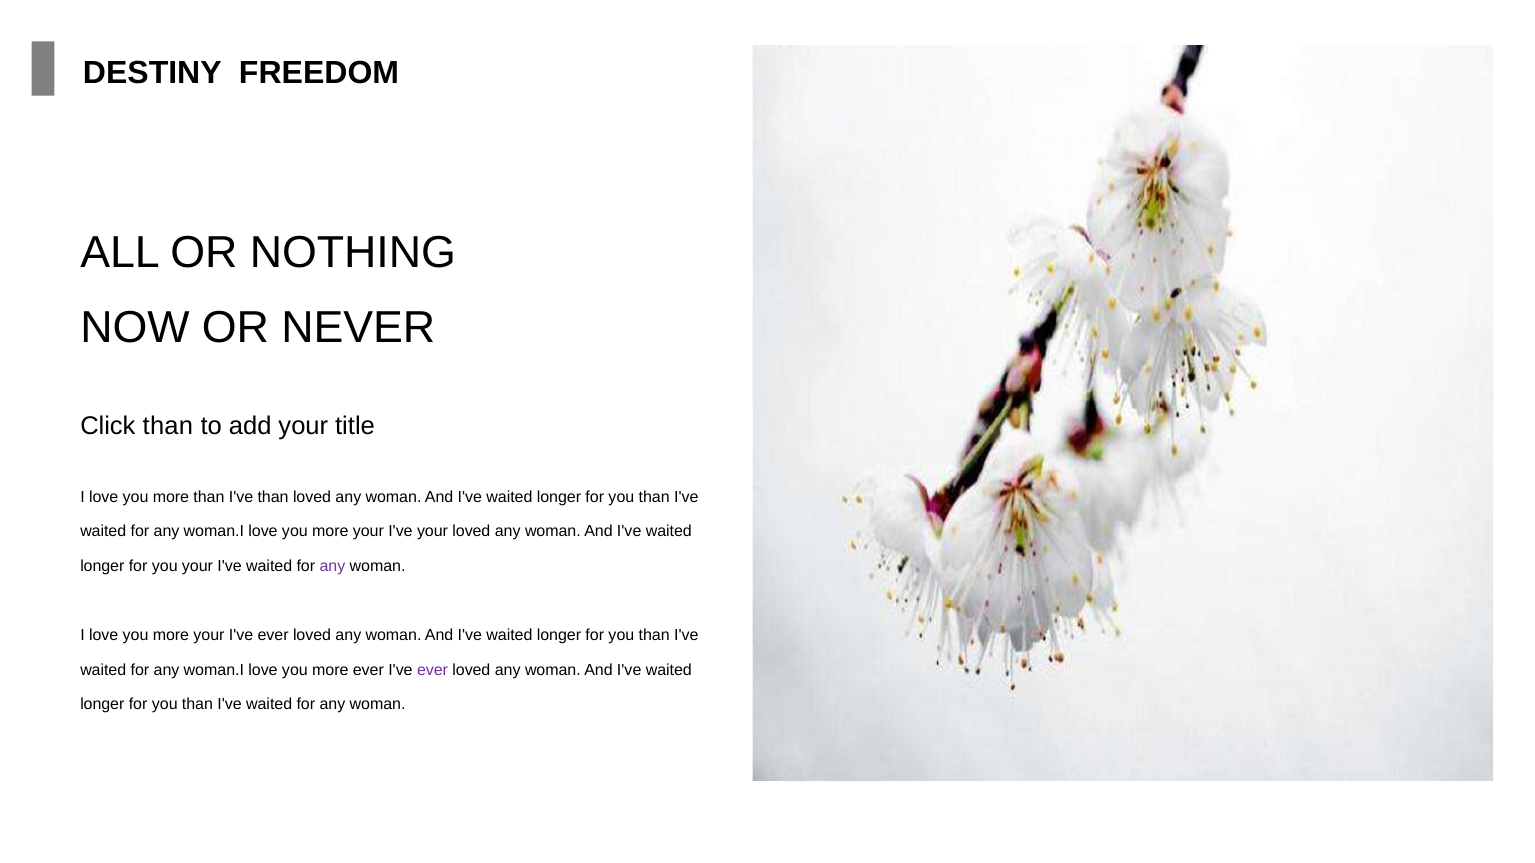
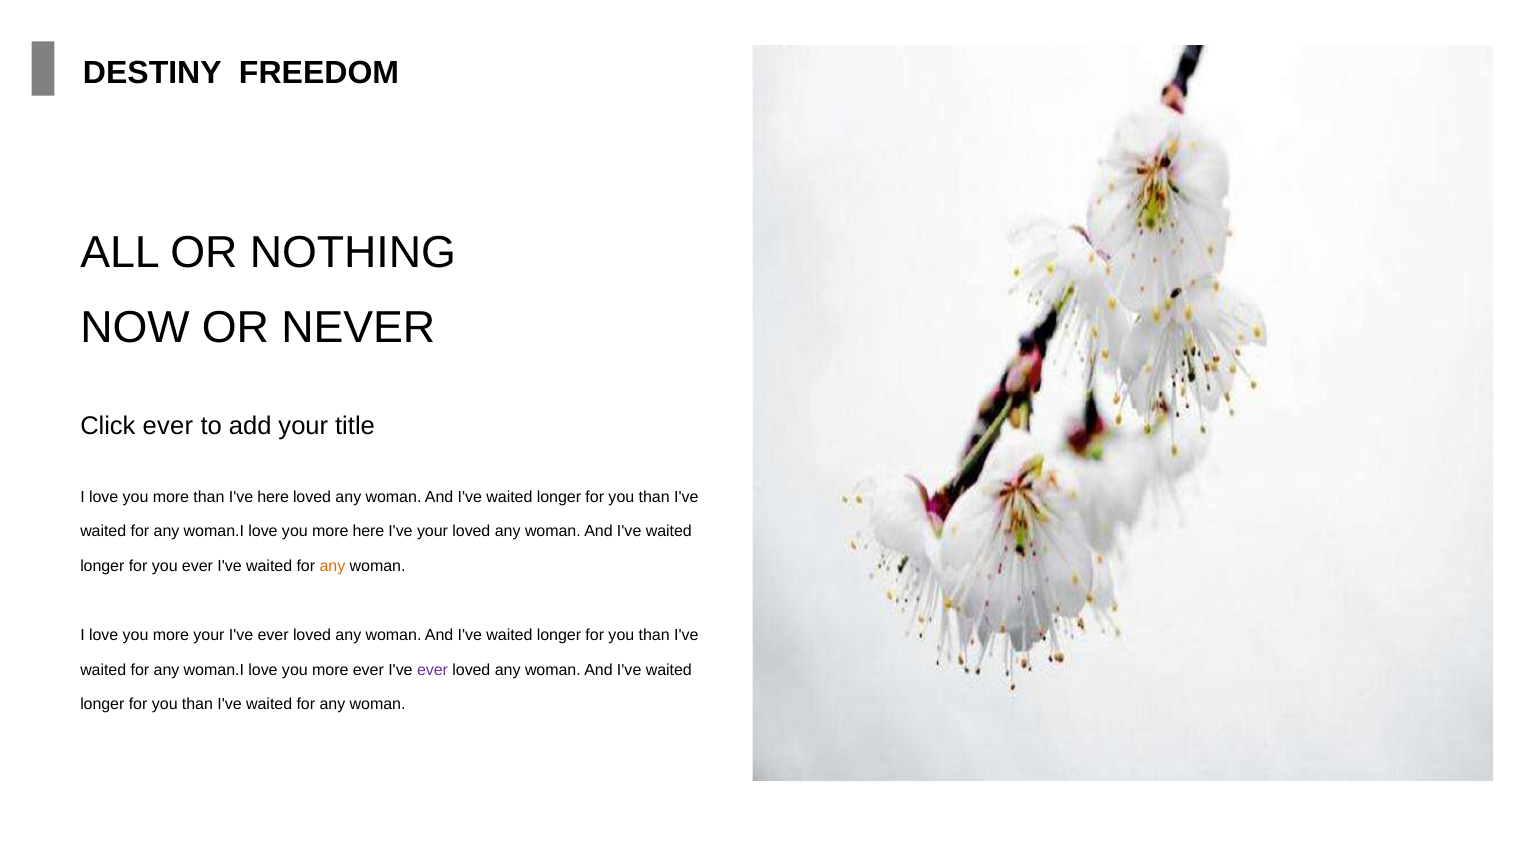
Click than: than -> ever (168, 426)
I've than: than -> here (273, 497)
your: your -> here (368, 532)
you your: your -> ever (198, 566)
any colour: purple -> orange (332, 566)
